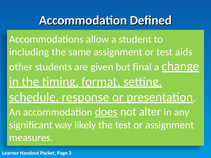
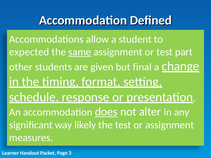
including: including -> expected (29, 52)
same underline: none -> present (80, 52)
aids: aids -> part (184, 52)
